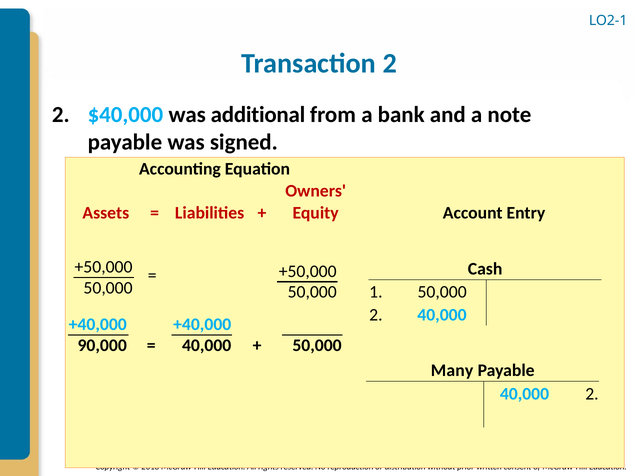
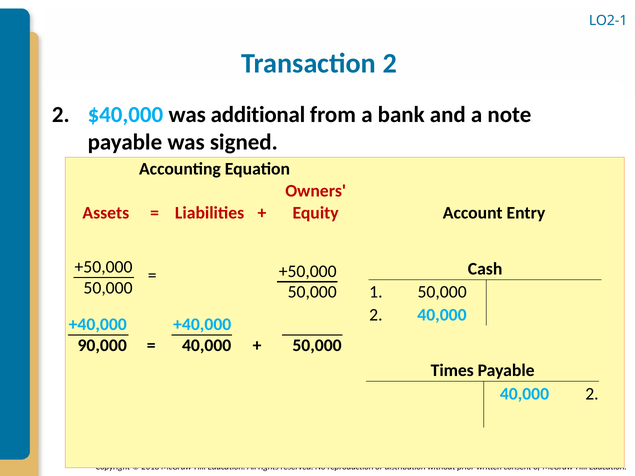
Many: Many -> Times (452, 371)
